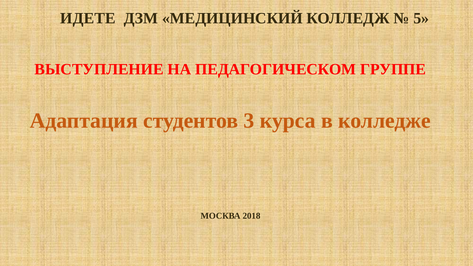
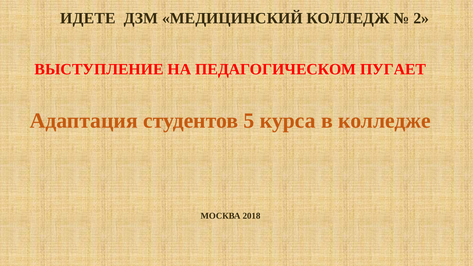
5: 5 -> 2 (421, 18)
ГРУППЕ: ГРУППЕ -> ПУГАЕТ (393, 69)
3: 3 -> 5 (249, 121)
